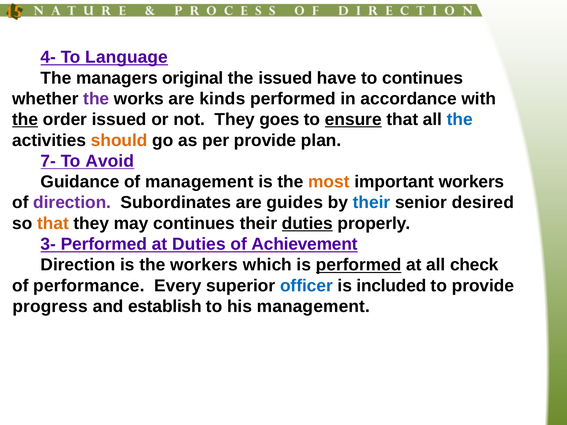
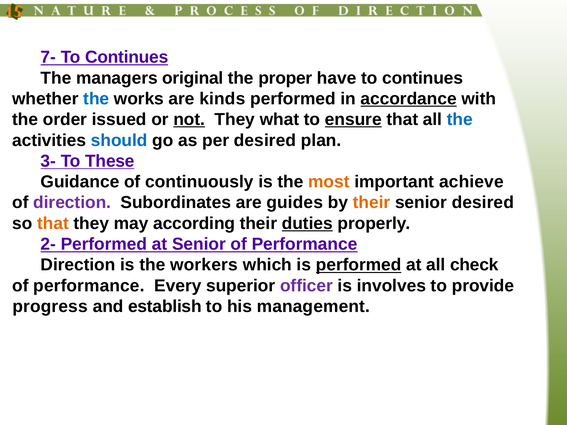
4-: 4- -> 7- (48, 57)
Language: Language -> Continues (127, 57)
the issued: issued -> proper (285, 78)
the colour: purple -> blue (96, 99)
accordance underline: none -> present (409, 99)
the underline: present -> none (25, 120)
not underline: none -> present (189, 120)
goes: goes -> what (279, 120)
should colour: orange -> blue (119, 140)
per provide: provide -> desired (265, 140)
7-: 7- -> 3- (48, 161)
Avoid: Avoid -> These (110, 161)
of management: management -> continuously (199, 182)
important workers: workers -> achieve (471, 182)
their colour: blue -> orange (372, 203)
may continues: continues -> according (194, 224)
3-: 3- -> 2- (48, 244)
at Duties: Duties -> Senior (199, 244)
Achievement: Achievement -> Performance (305, 244)
officer colour: blue -> purple (306, 286)
included: included -> involves (391, 286)
